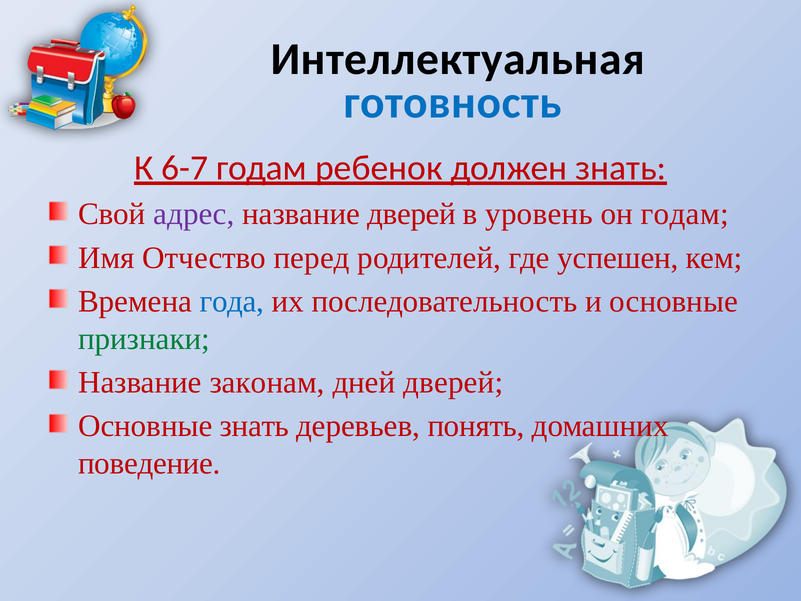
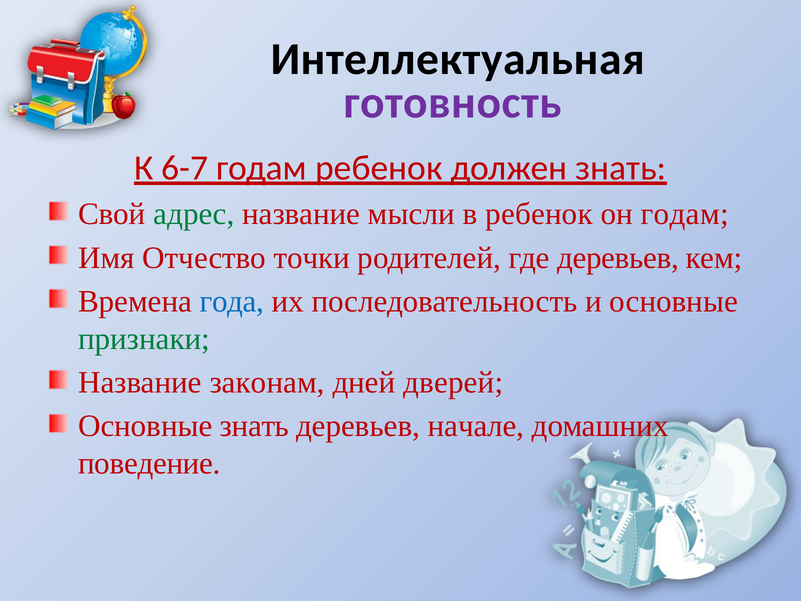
готовность colour: blue -> purple (453, 103)
адрес colour: purple -> green (194, 214)
название дверей: дверей -> мысли (411, 214)
в уровень: уровень -> ребенок (539, 214)
перед: перед -> точки (312, 258)
где успешен: успешен -> деревьев (618, 258)
понять: понять -> начале (476, 426)
